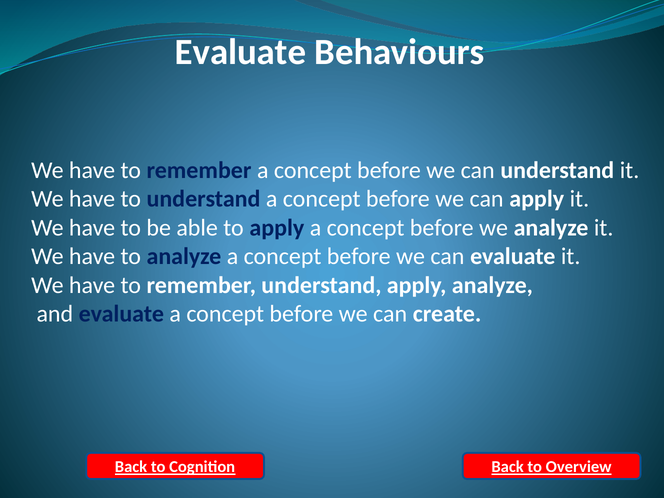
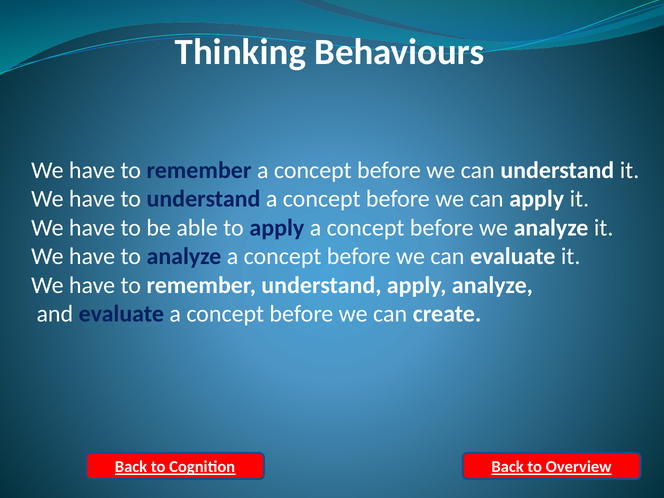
Evaluate: Evaluate -> Thinking (240, 52)
